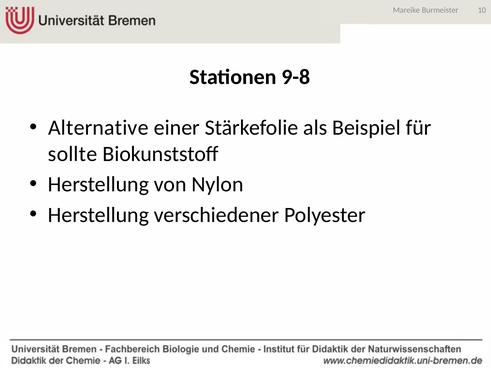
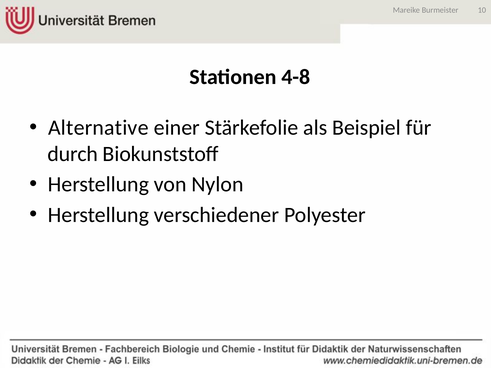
9-8: 9-8 -> 4-8 (296, 77)
sollte: sollte -> durch (73, 154)
